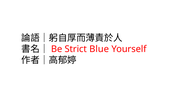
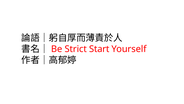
Blue: Blue -> Start (99, 49)
